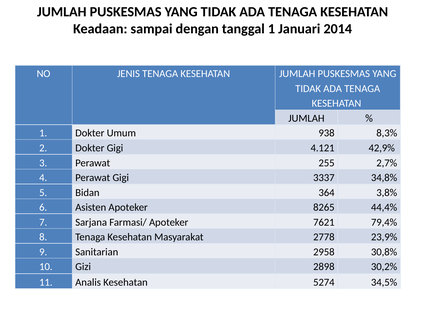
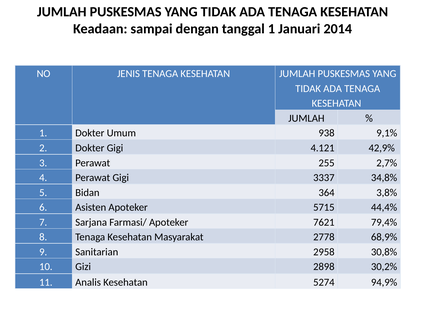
8,3%: 8,3% -> 9,1% (387, 133)
8265: 8265 -> 5715 (324, 207)
23,9%: 23,9% -> 68,9% (384, 237)
34,5%: 34,5% -> 94,9% (384, 282)
